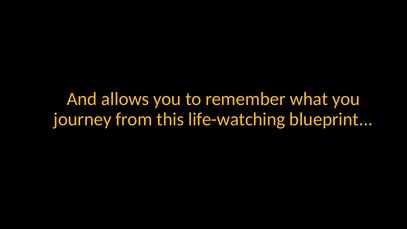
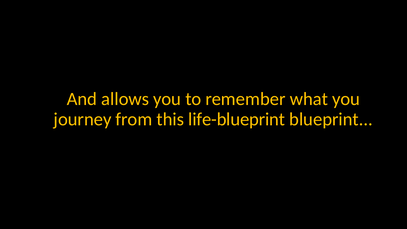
life-watching: life-watching -> life-blueprint (237, 119)
